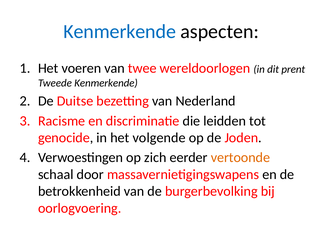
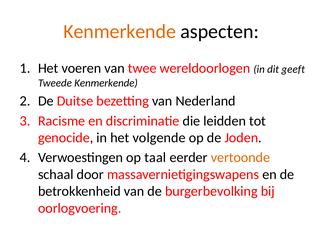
Kenmerkende colour: blue -> orange (120, 32)
prent: prent -> geeft (293, 69)
zich: zich -> taal (155, 158)
